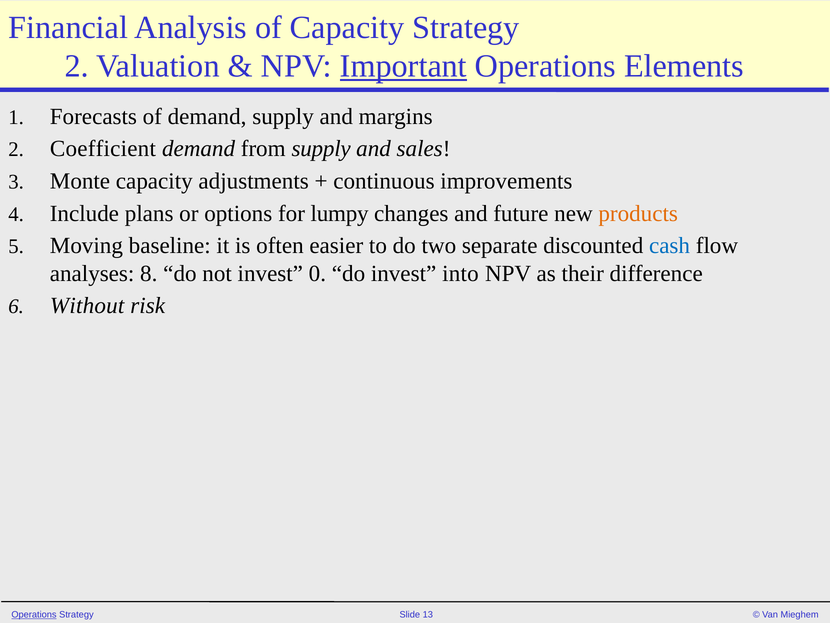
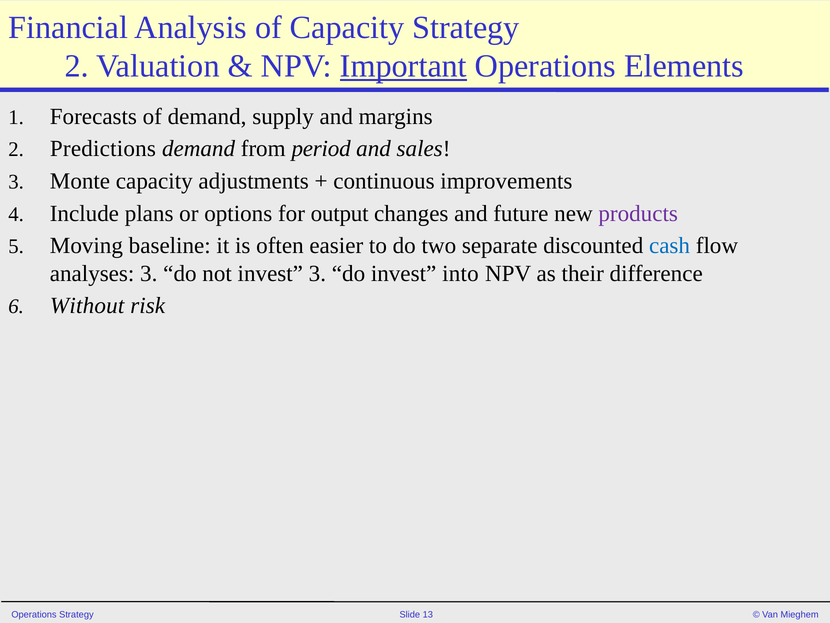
Coefficient: Coefficient -> Predictions (103, 149)
from supply: supply -> period (321, 149)
lumpy: lumpy -> output (340, 213)
products colour: orange -> purple (638, 213)
analyses 8: 8 -> 3 (149, 273)
invest 0: 0 -> 3 (317, 273)
Operations underline: present -> none (34, 614)
